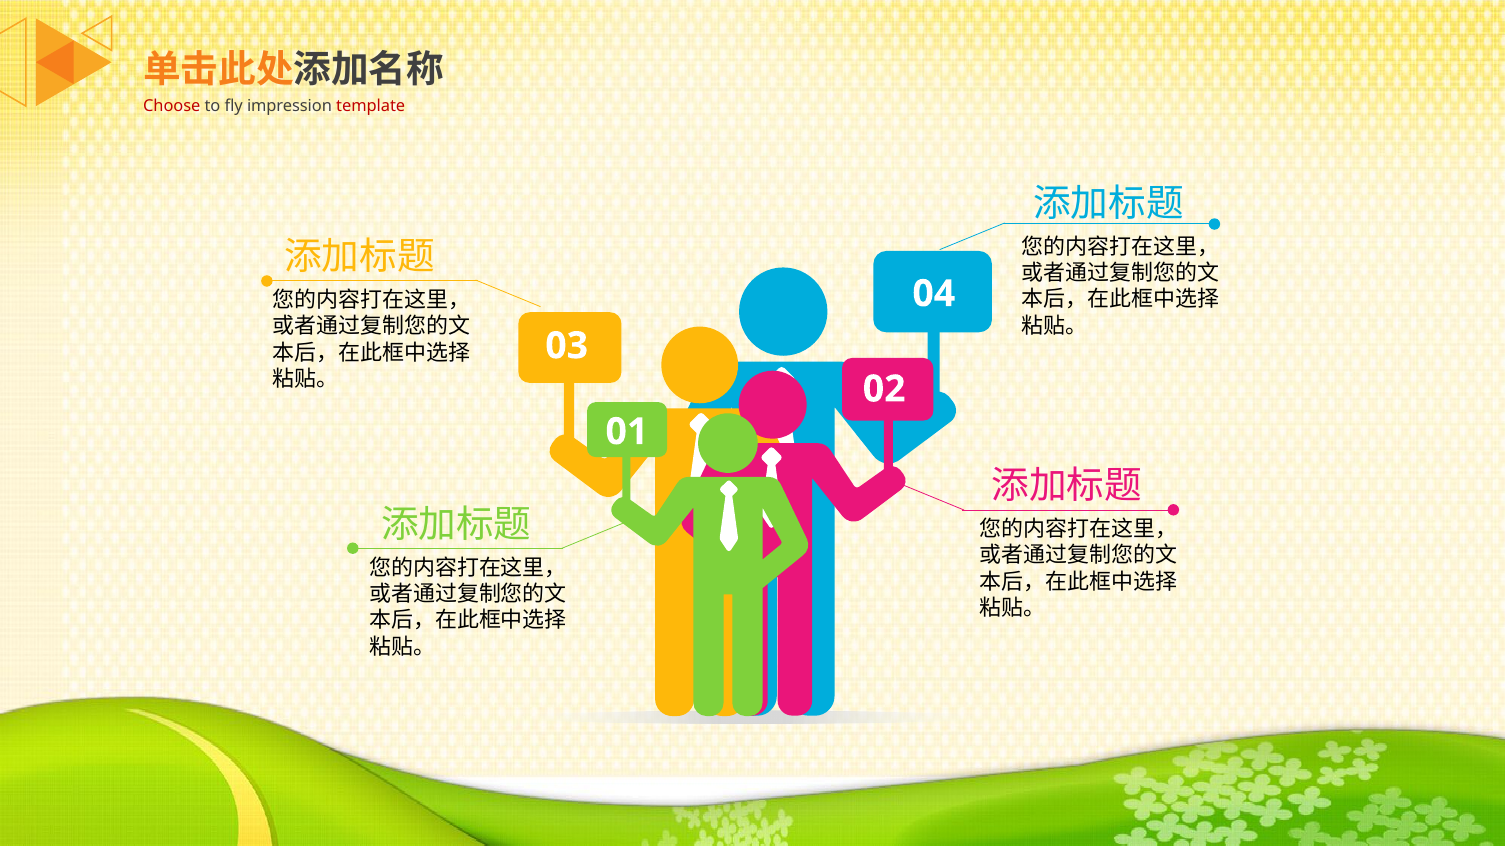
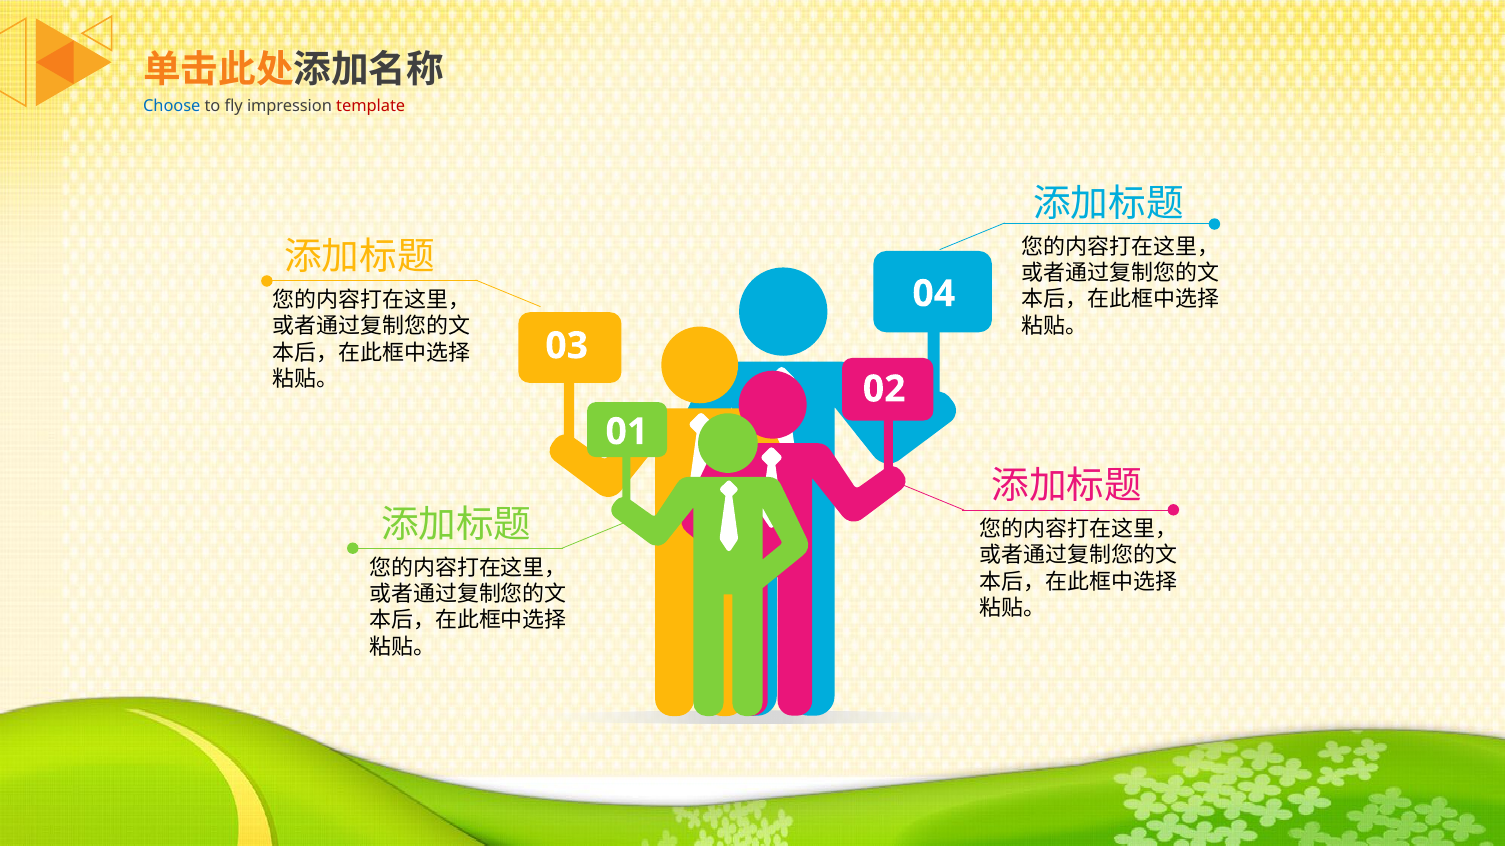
Choose colour: red -> blue (172, 106)
